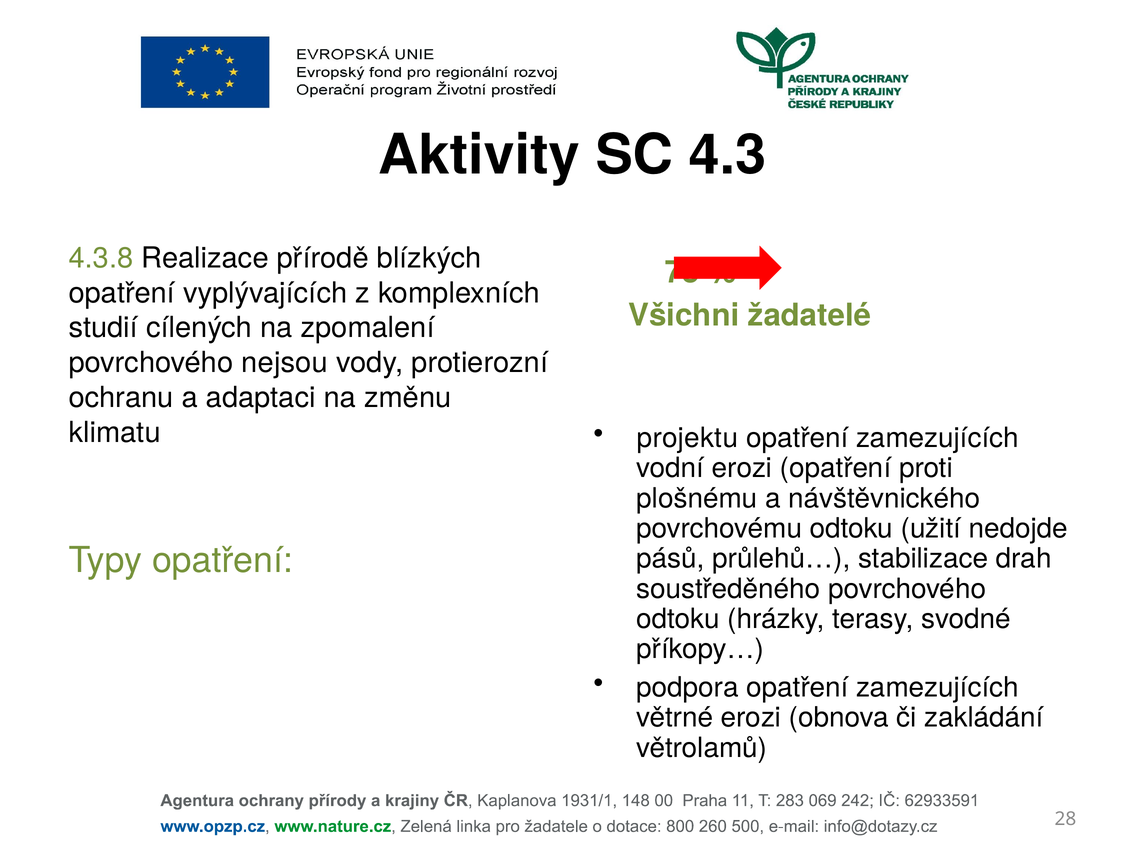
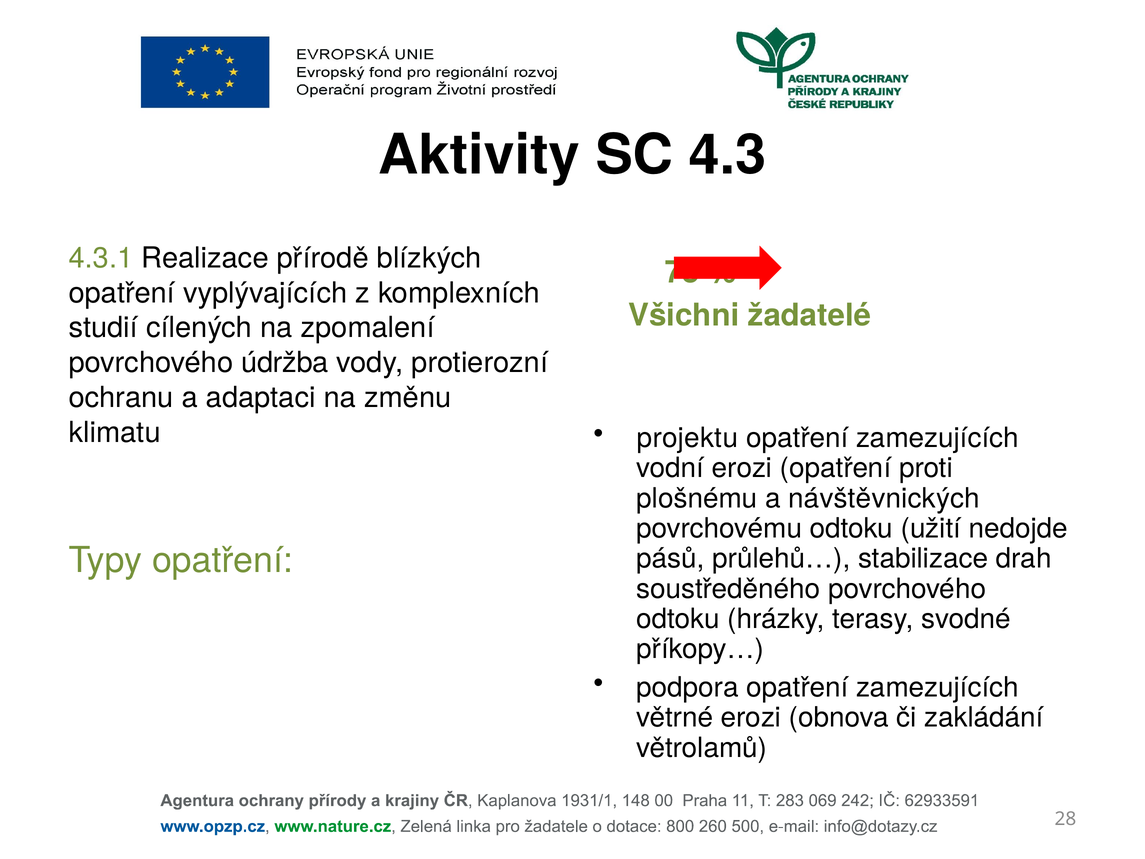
4.3.8: 4.3.8 -> 4.3.1 (101, 258)
nejsou: nejsou -> údržba (285, 363)
návštěvnického: návštěvnického -> návštěvnických (884, 498)
